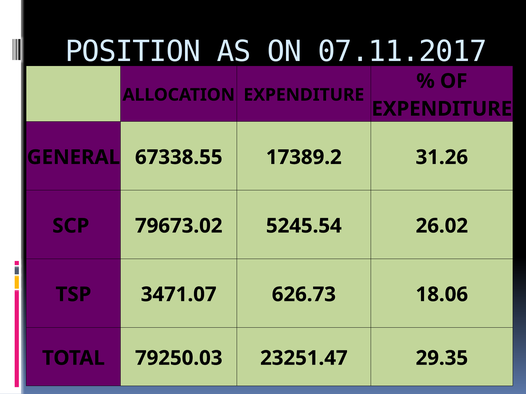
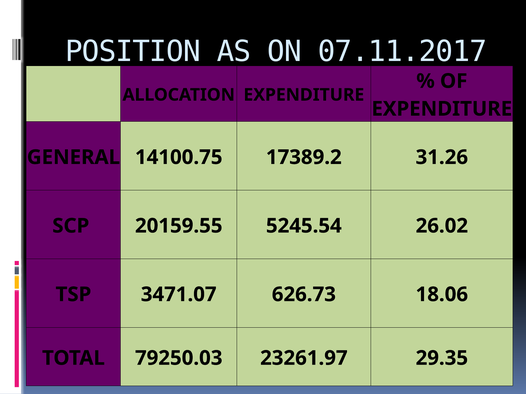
67338.55: 67338.55 -> 14100.75 (179, 157)
79673.02: 79673.02 -> 20159.55 (179, 226)
23251.47: 23251.47 -> 23261.97 (304, 358)
